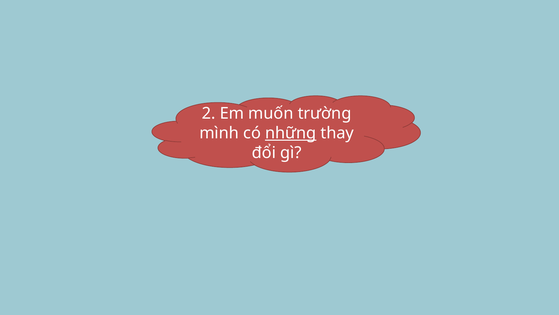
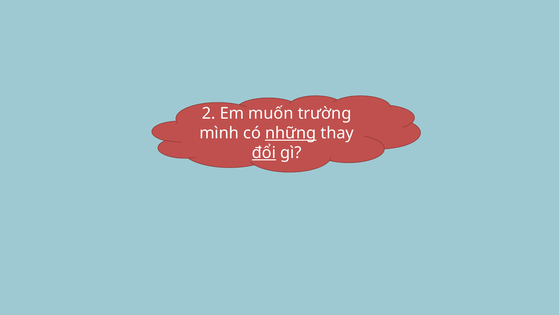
đổi underline: none -> present (264, 152)
